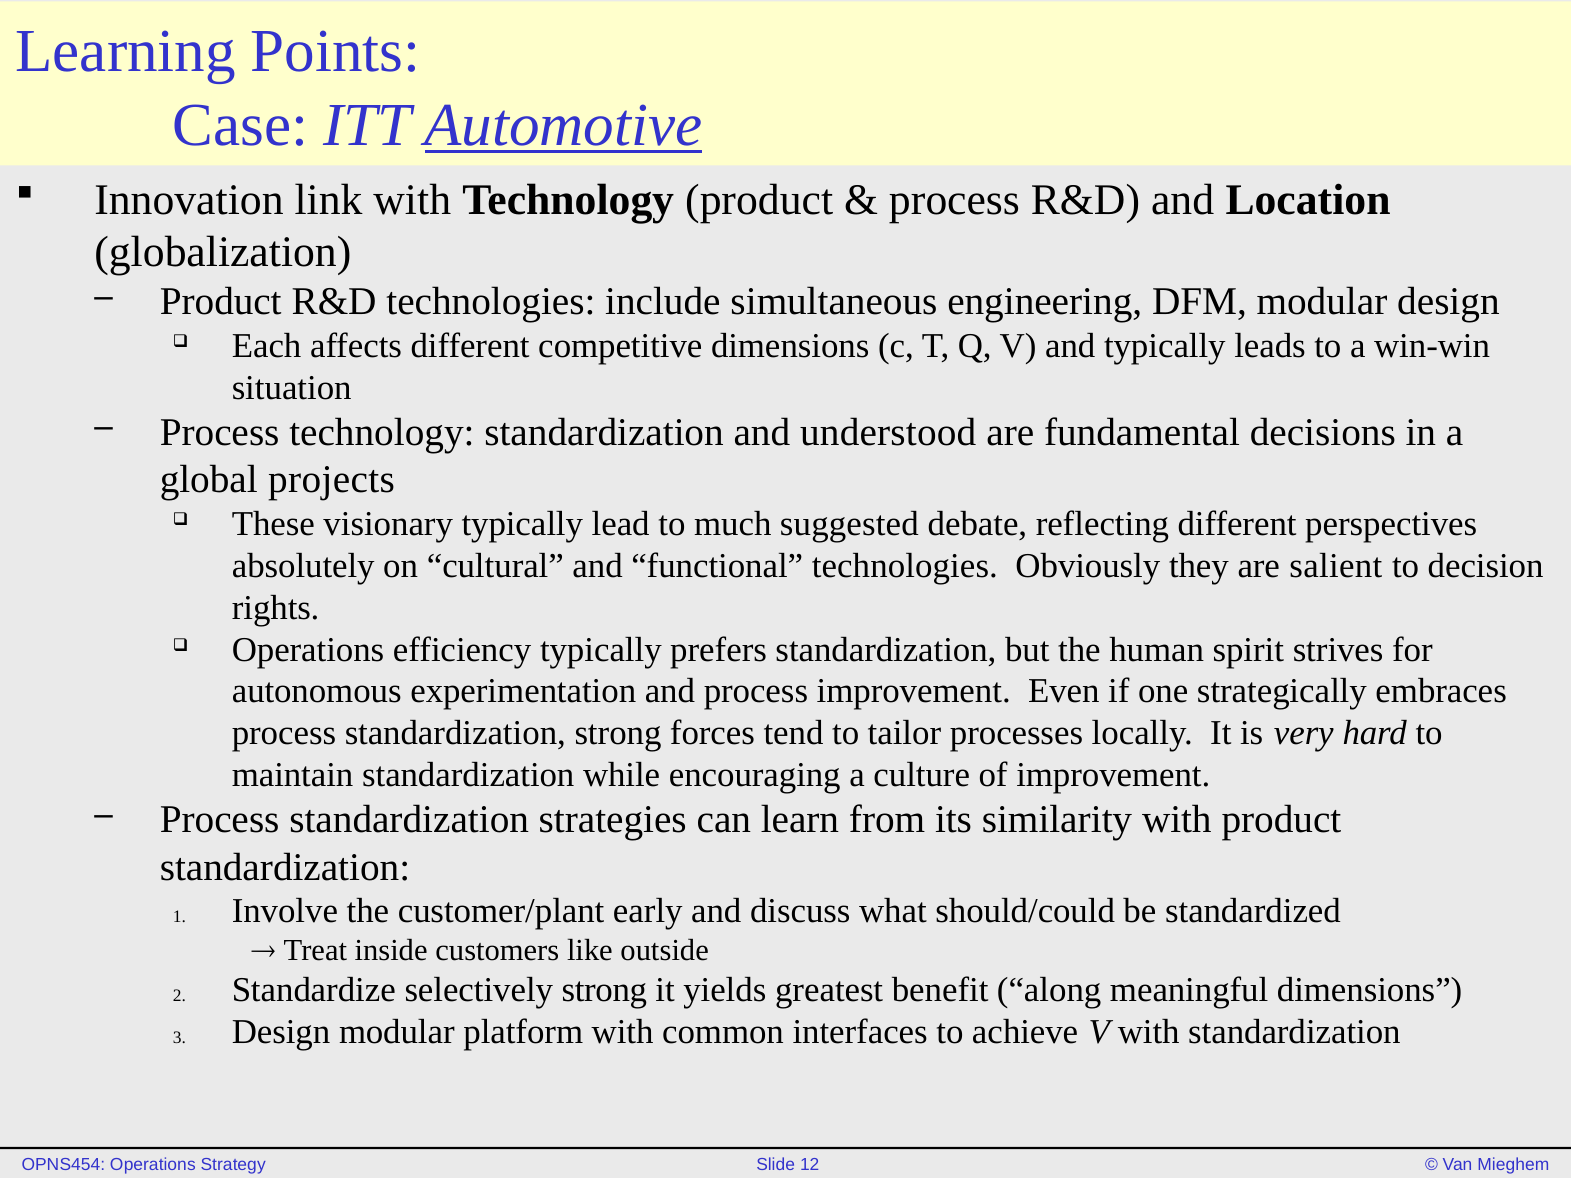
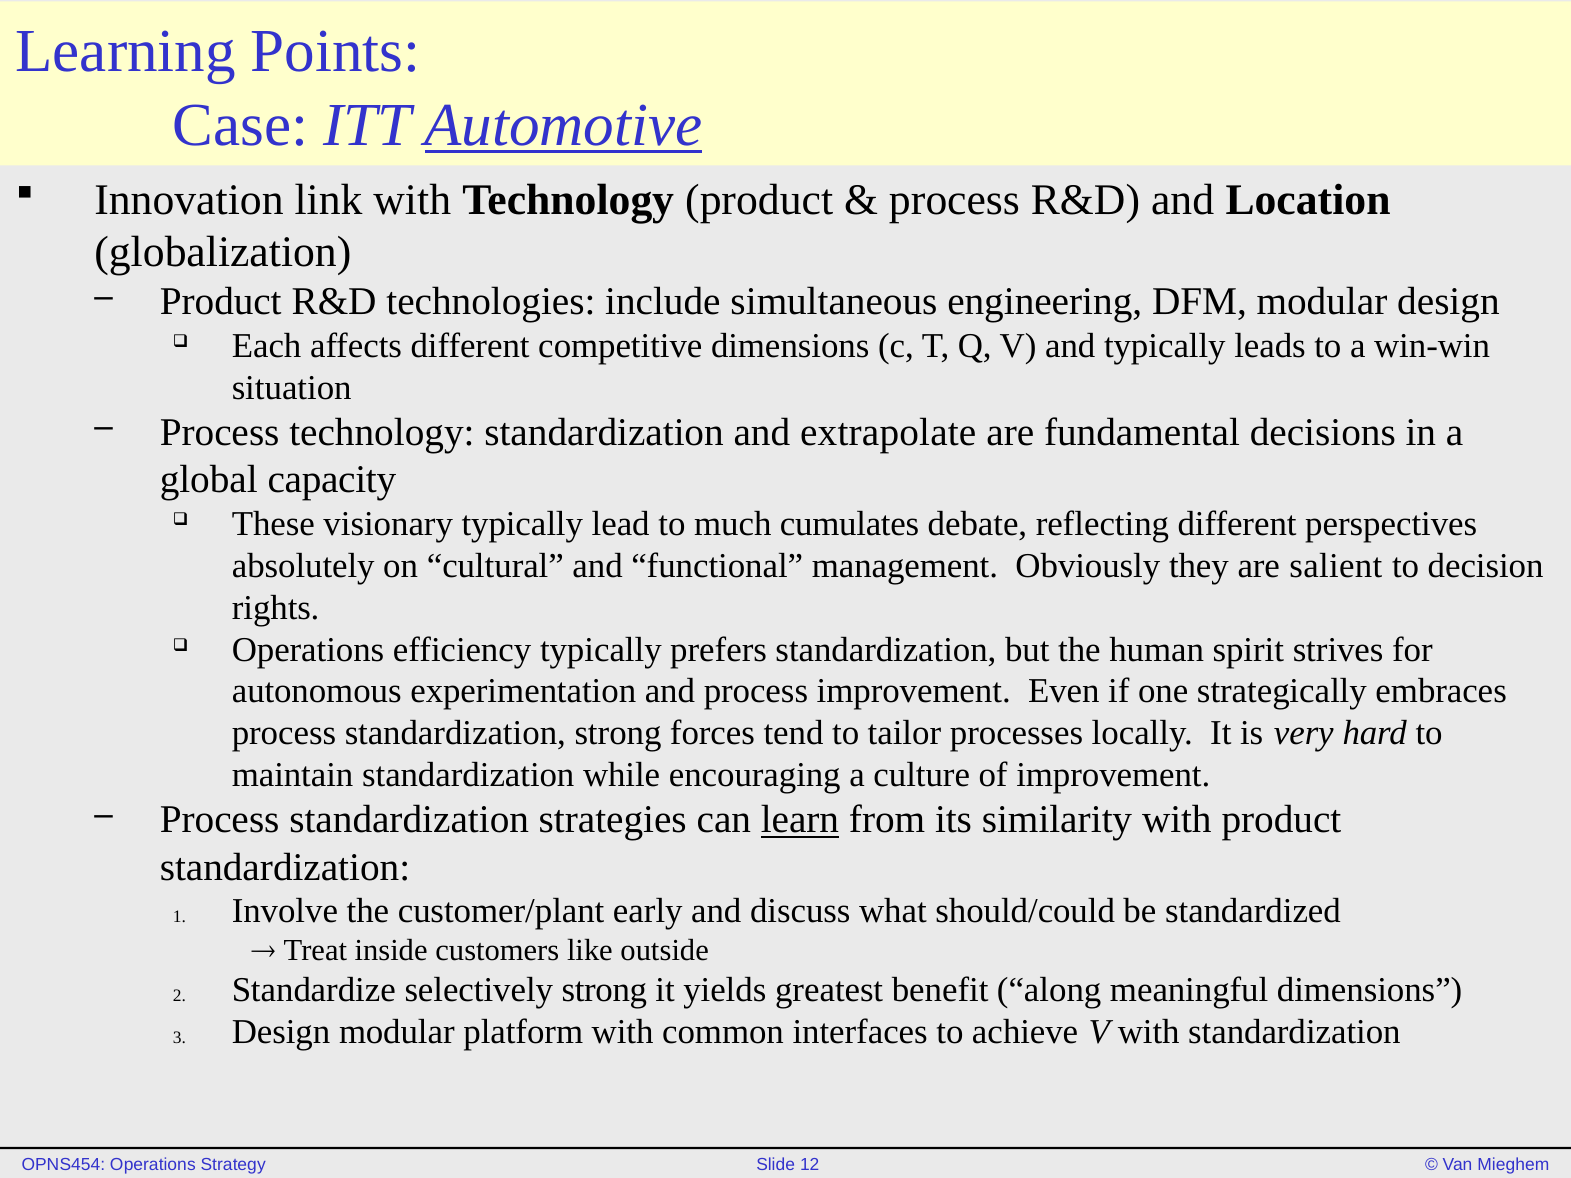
understood: understood -> extrapolate (888, 433)
projects: projects -> capacity (332, 480)
suggested: suggested -> cumulates (850, 524)
functional technologies: technologies -> management (905, 566)
learn underline: none -> present (800, 820)
